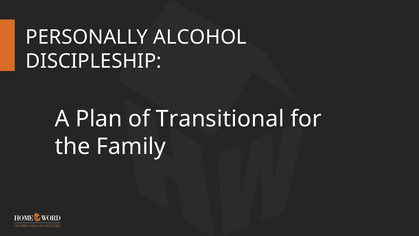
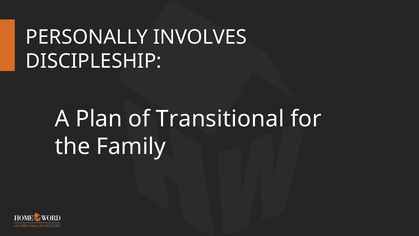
ALCOHOL: ALCOHOL -> INVOLVES (200, 37)
